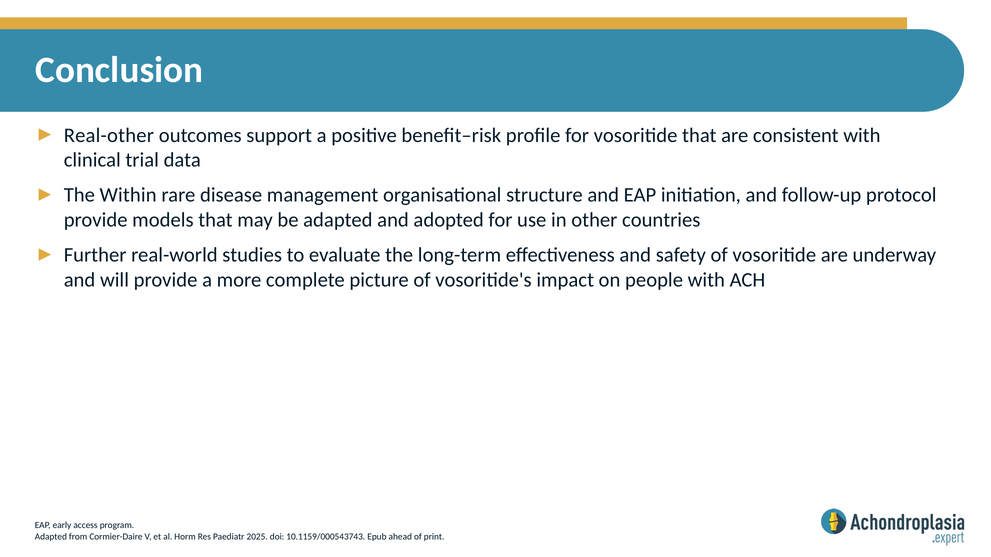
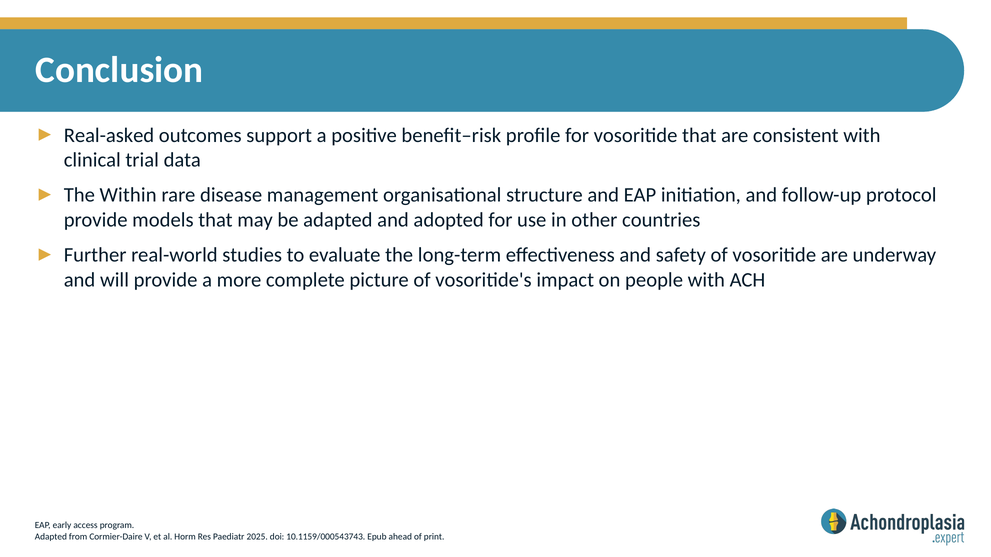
Real-other: Real-other -> Real-asked (109, 135)
